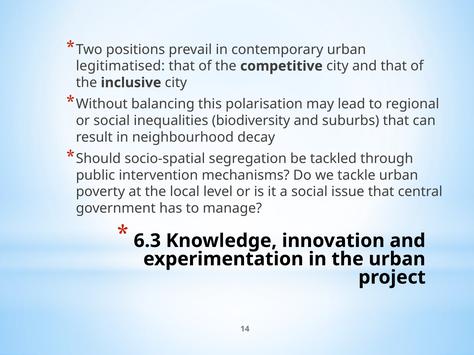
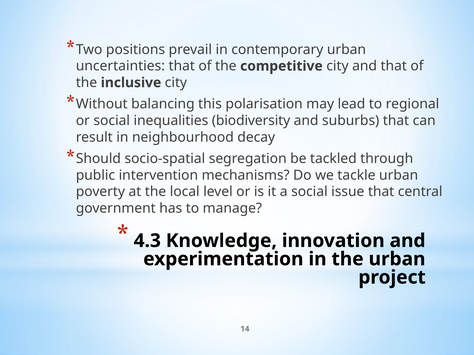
legitimatised: legitimatised -> uncertainties (120, 66)
6.3: 6.3 -> 4.3 (147, 241)
